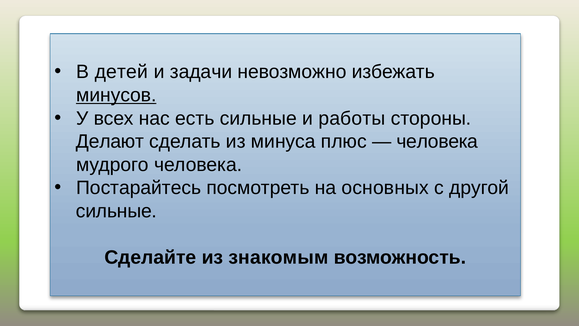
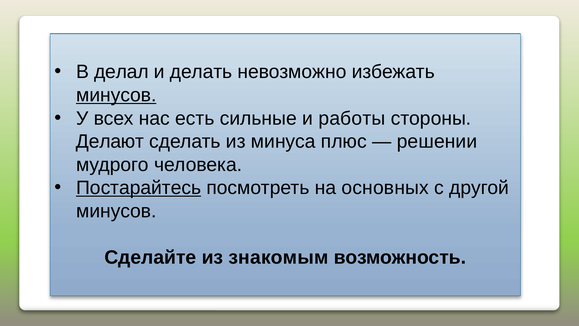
детей: детей -> делал (121, 72)
задачи: задачи -> делать (201, 72)
человека: человека -> решении (437, 141)
Постарайтесь underline: none -> present (139, 188)
сильные: сильные -> минусов (116, 211)
